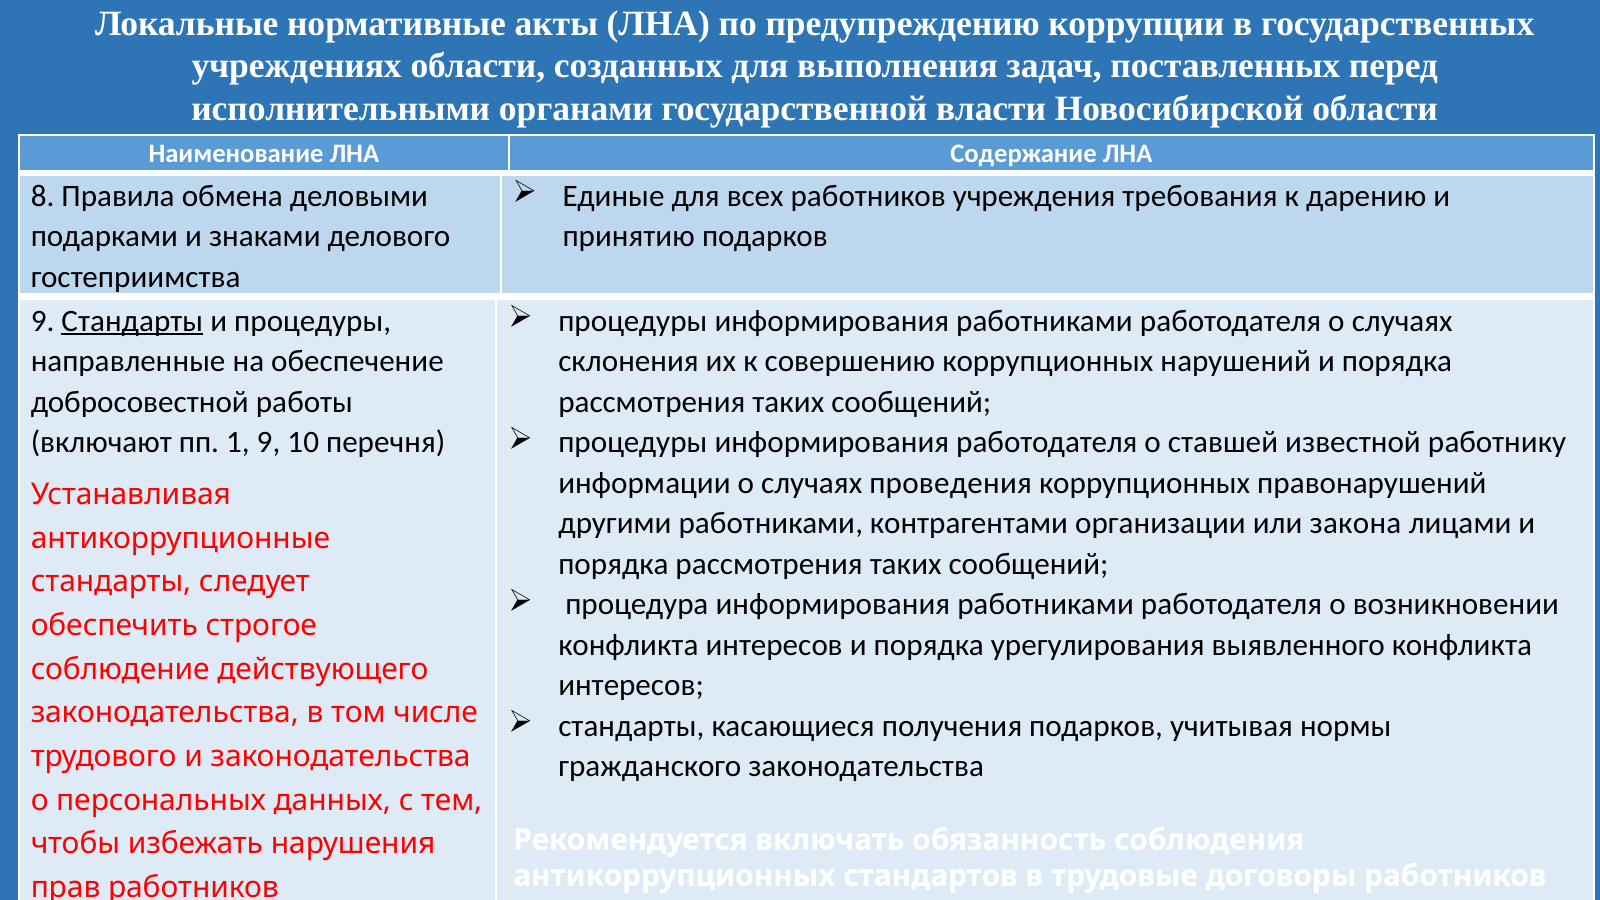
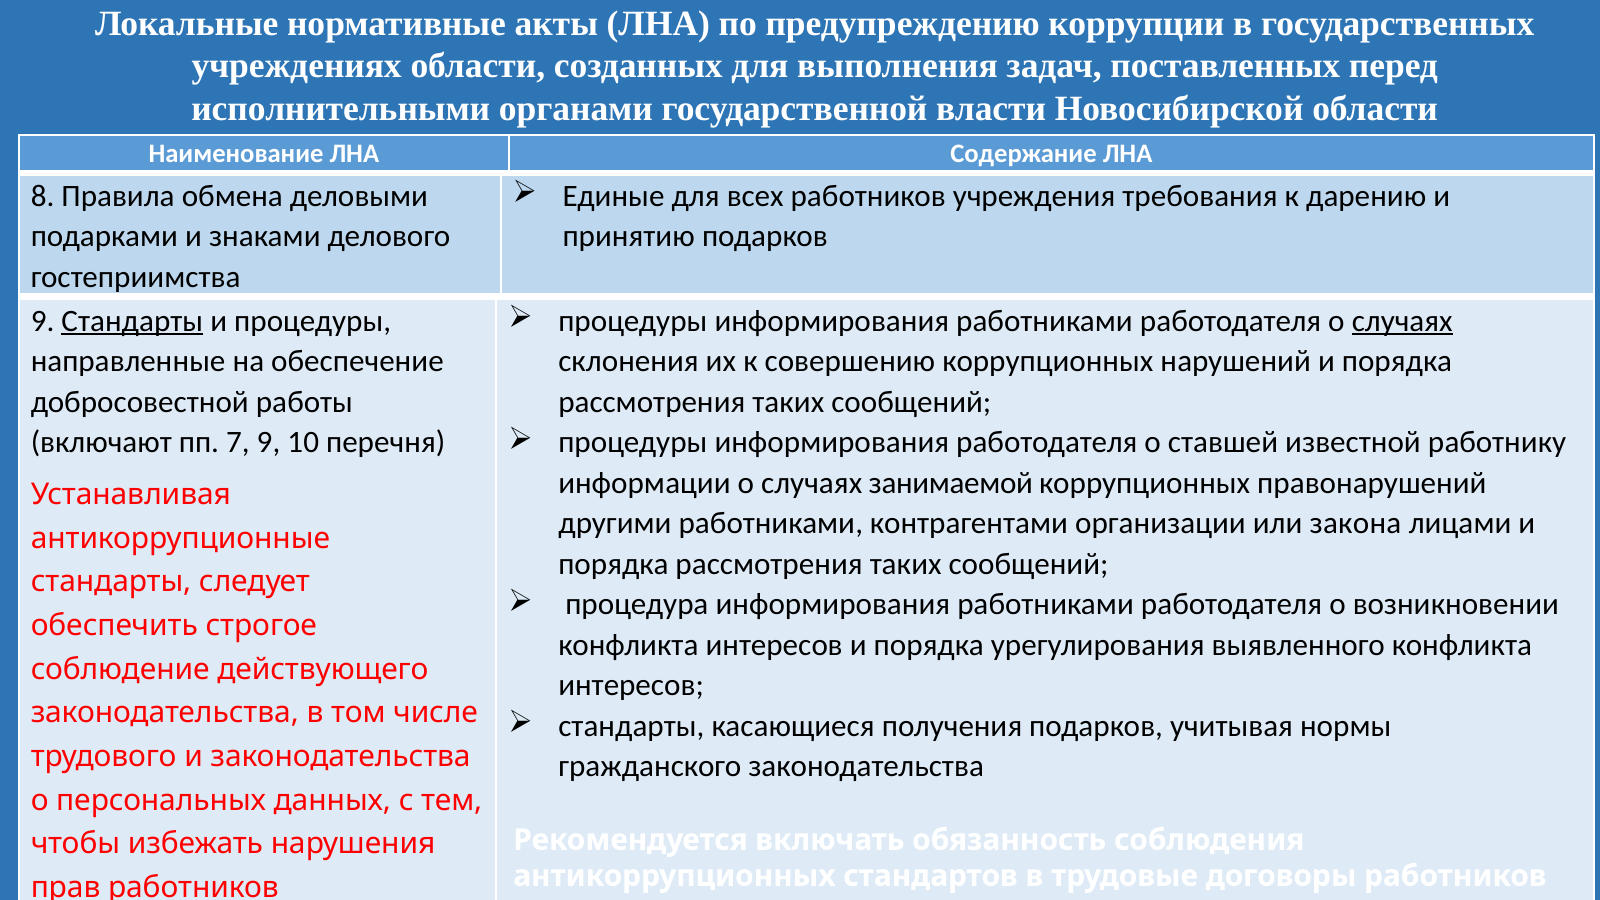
случаях underline: none -> present (1402, 321)
пп 1: 1 -> 7 (238, 442)
проведения: проведения -> занимаемой (951, 483)
